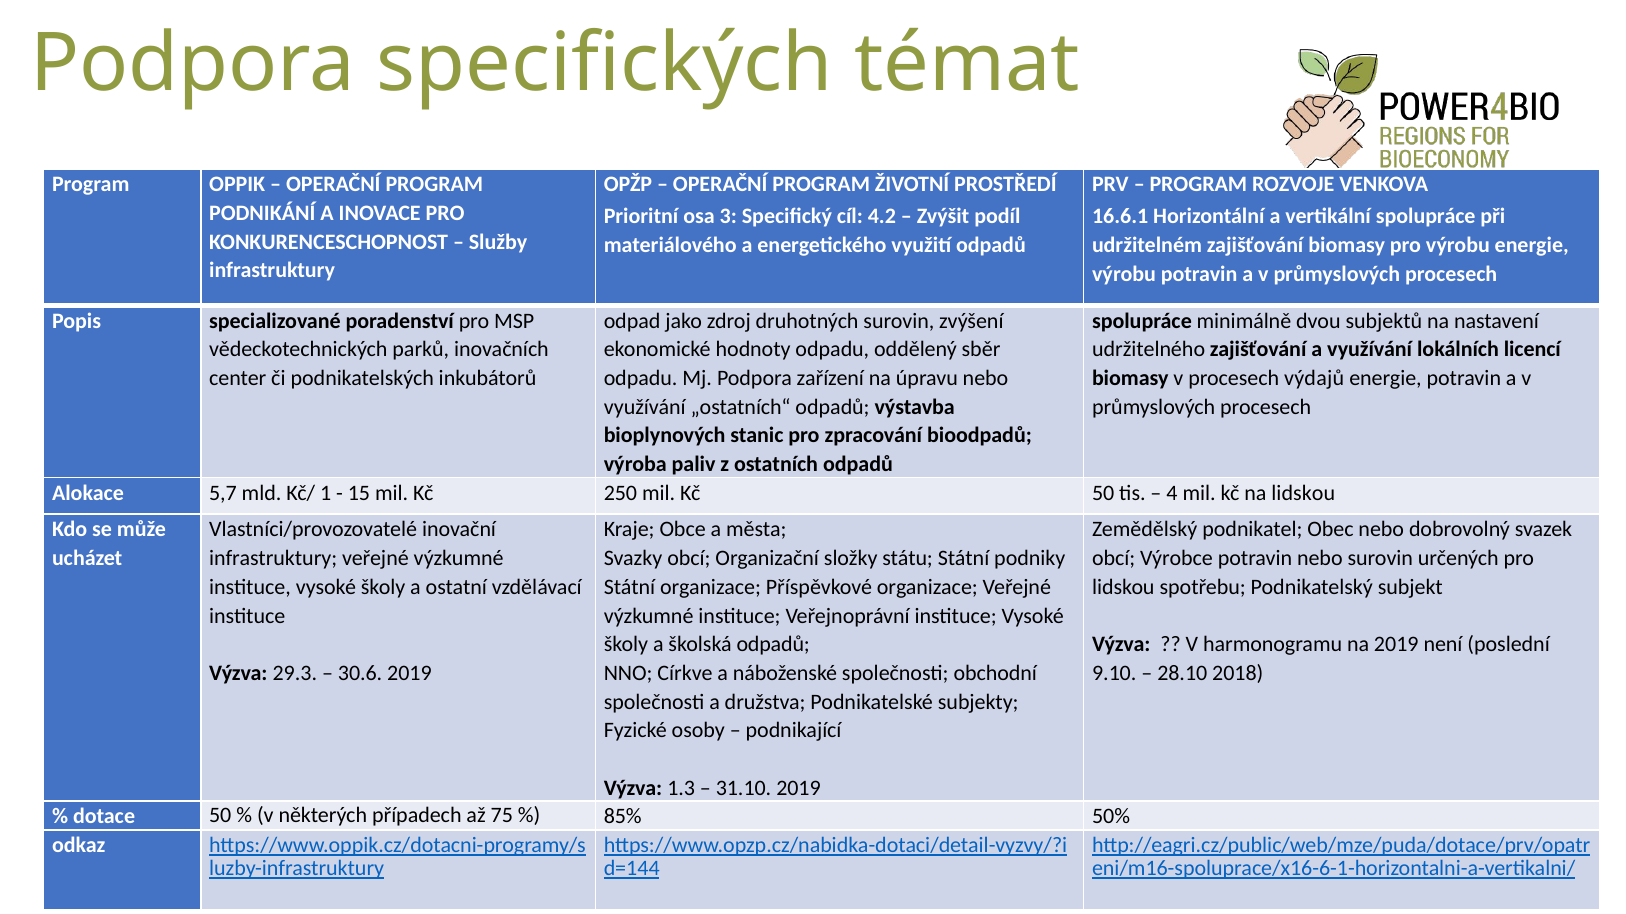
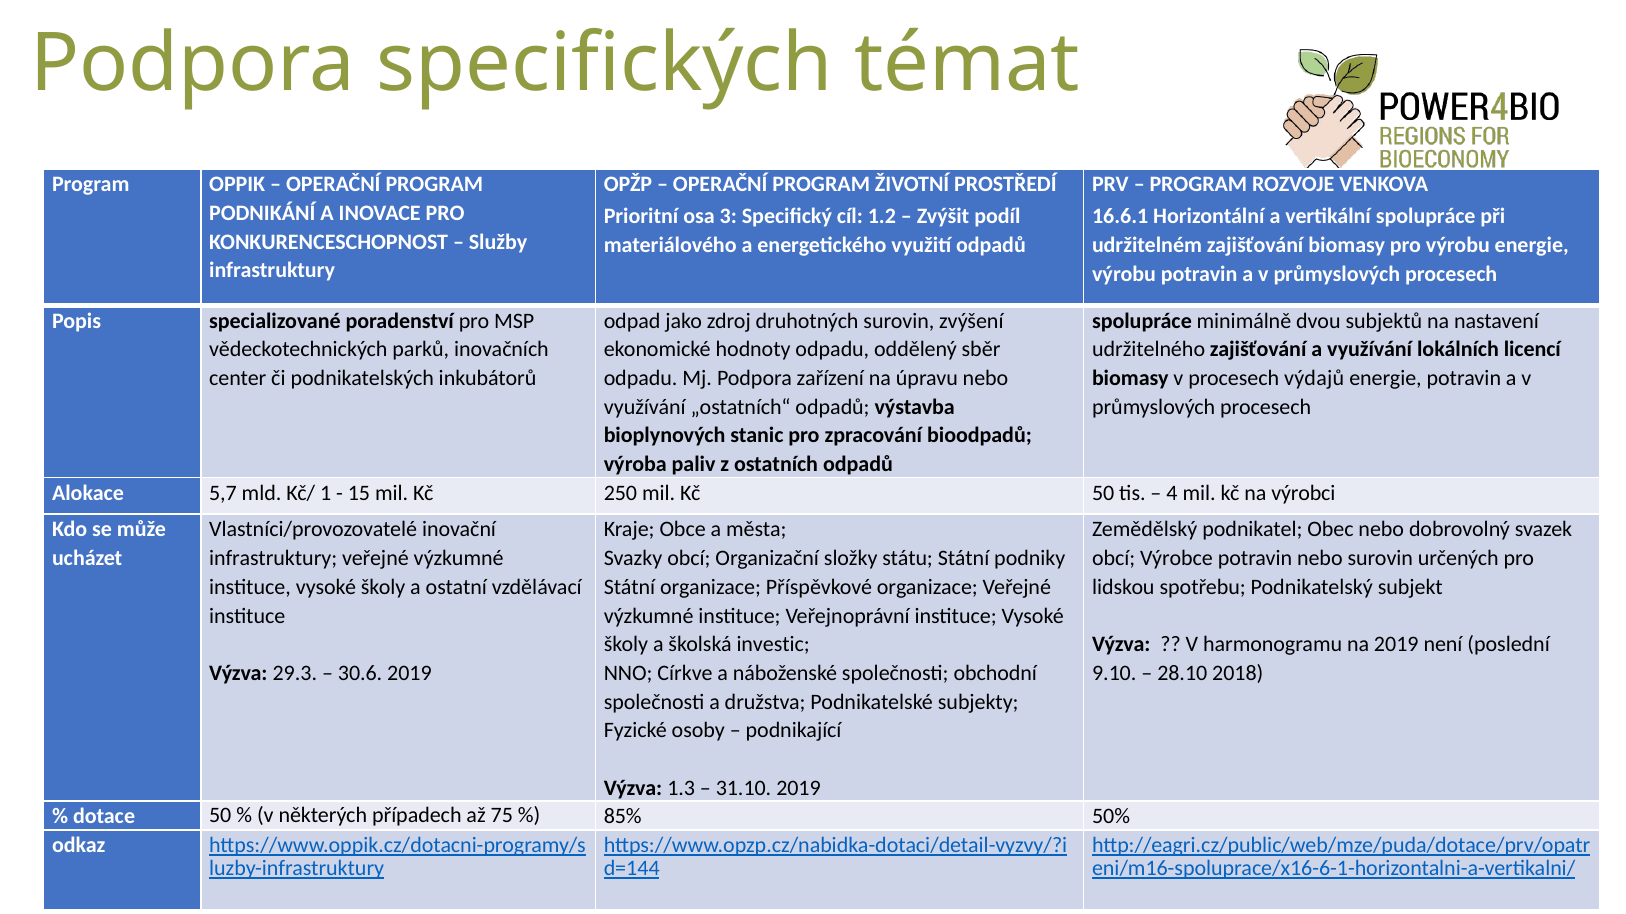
4.2: 4.2 -> 1.2 (882, 217)
na lidskou: lidskou -> výrobci (1303, 493)
školská odpadů: odpadů -> investic (773, 645)
